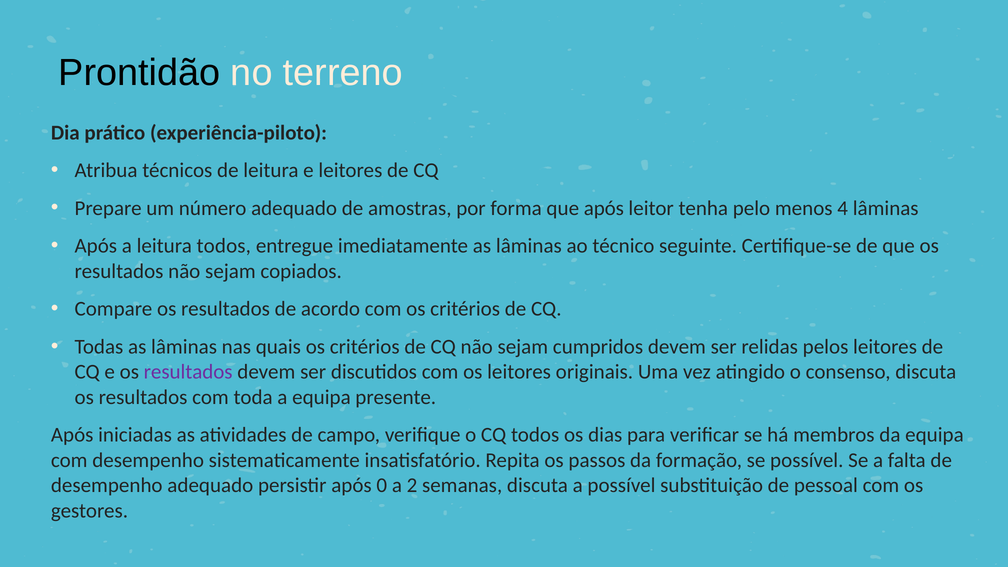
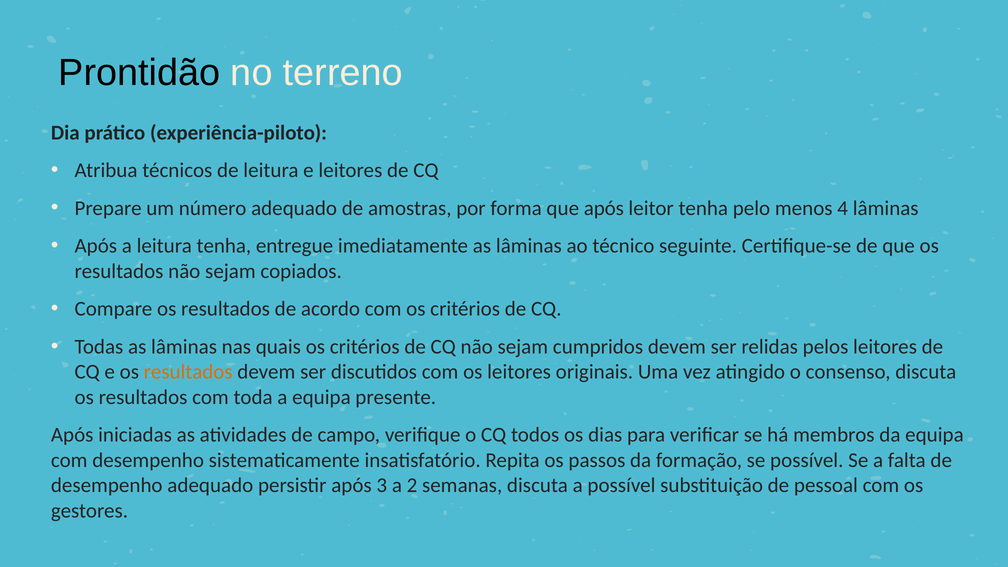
leitura todos: todos -> tenha (224, 246)
resultados colour: purple -> orange (188, 372)
0: 0 -> 3 (382, 485)
